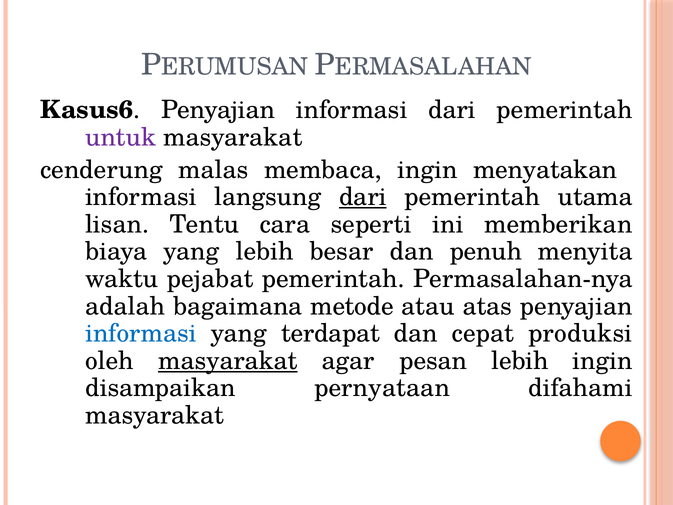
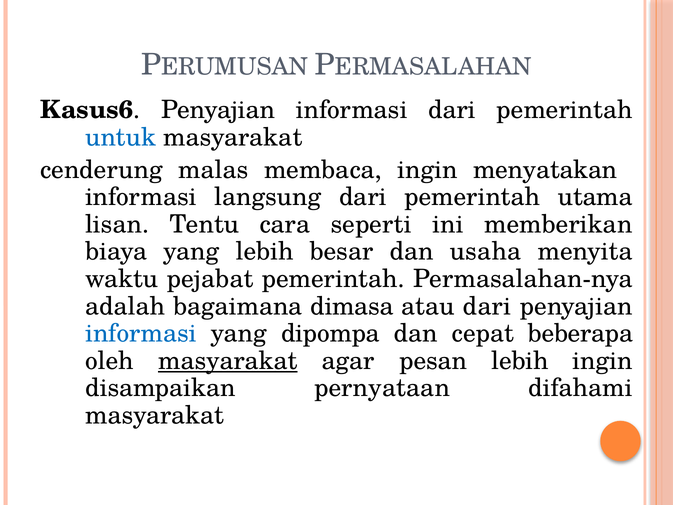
untuk colour: purple -> blue (121, 137)
dari underline: present -> none (363, 197)
penuh: penuh -> usaha (486, 251)
metode: metode -> dimasa (352, 306)
atau atas: atas -> dari (487, 306)
terdapat: terdapat -> dipompa (331, 333)
produksi: produksi -> beberapa (581, 333)
